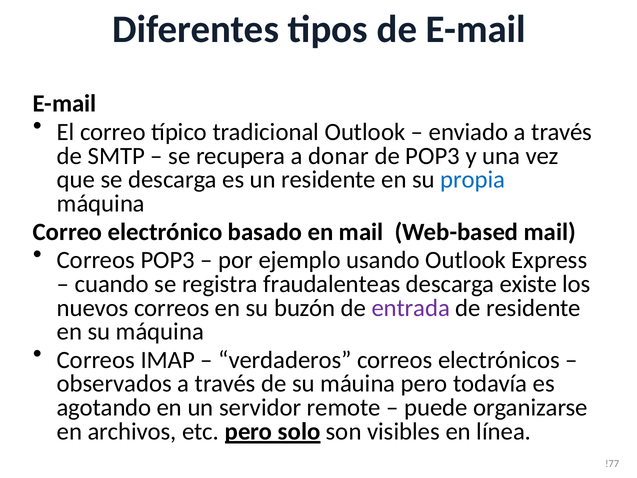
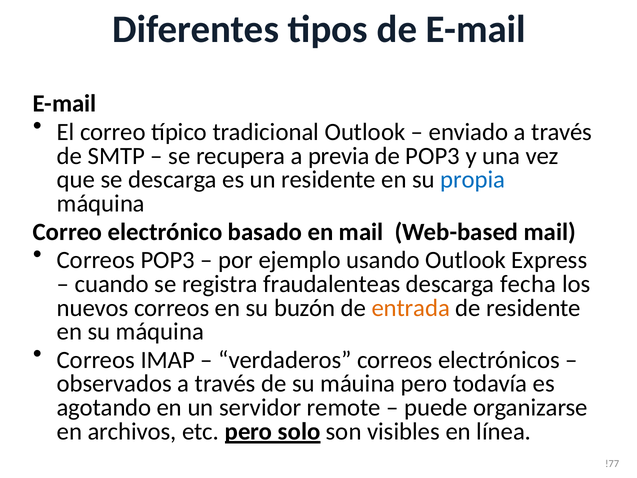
donar: donar -> previa (339, 156)
existe: existe -> fecha (528, 284)
entrada colour: purple -> orange (411, 308)
